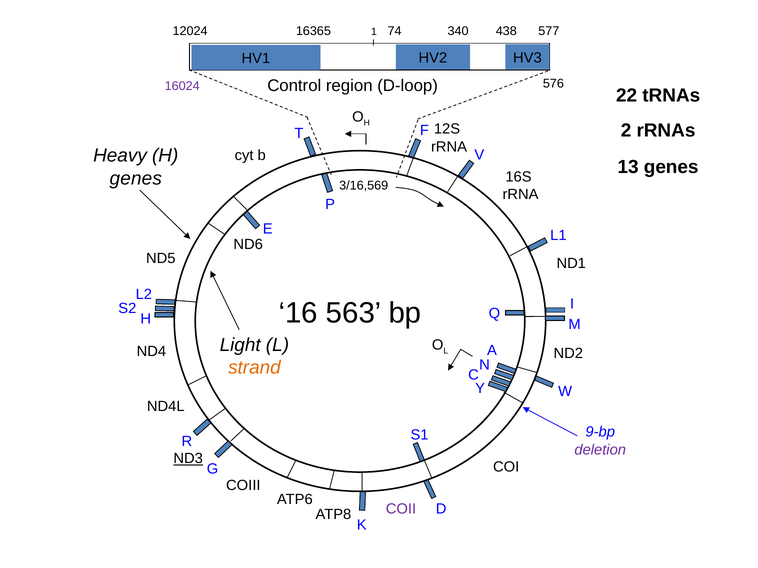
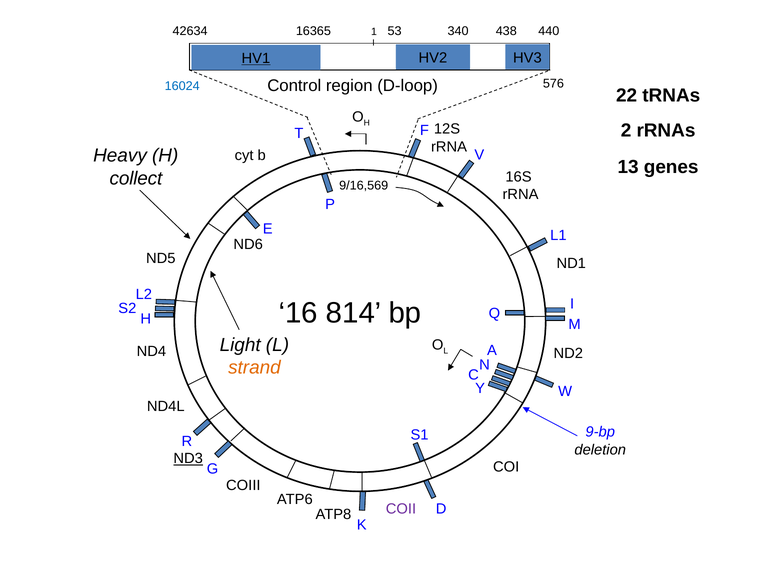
12024: 12024 -> 42634 (190, 31)
74: 74 -> 53 (395, 31)
577: 577 -> 440 (549, 31)
HV1 underline: none -> present (256, 58)
16024 colour: purple -> blue (182, 86)
genes: genes -> collect (136, 179)
3/16,569: 3/16,569 -> 9/16,569 (364, 186)
563: 563 -> 814 (354, 313)
deletion colour: purple -> black (600, 450)
